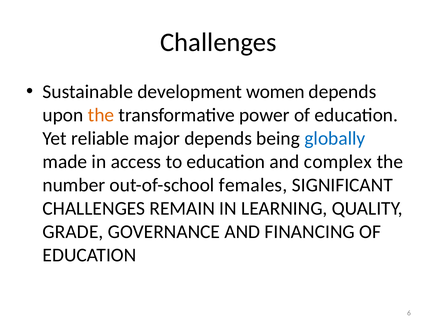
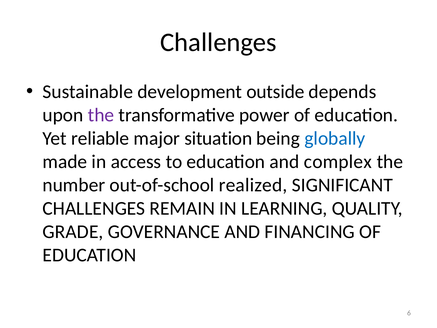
women: women -> outside (275, 92)
the colour: orange -> purple (101, 115)
major depends: depends -> situation (218, 138)
females: females -> realized (253, 185)
